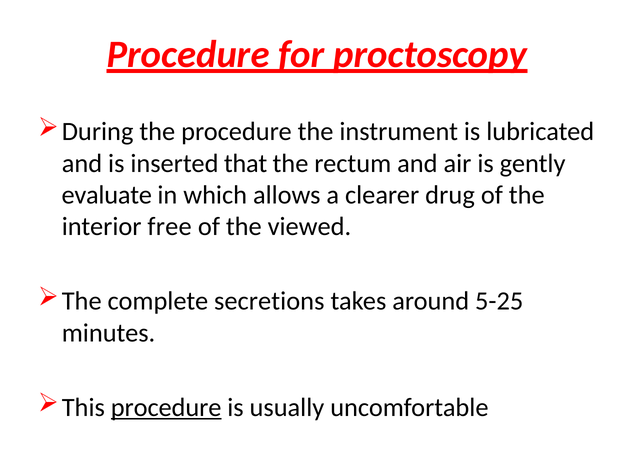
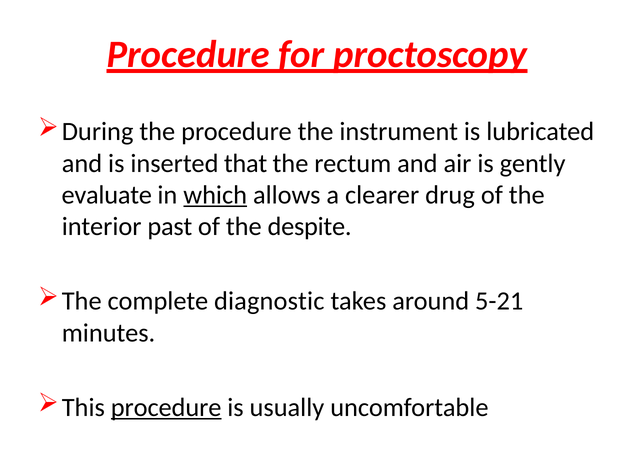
which underline: none -> present (215, 195)
free: free -> past (170, 227)
viewed: viewed -> despite (310, 227)
secretions: secretions -> diagnostic (269, 302)
5-25: 5-25 -> 5-21 (499, 302)
